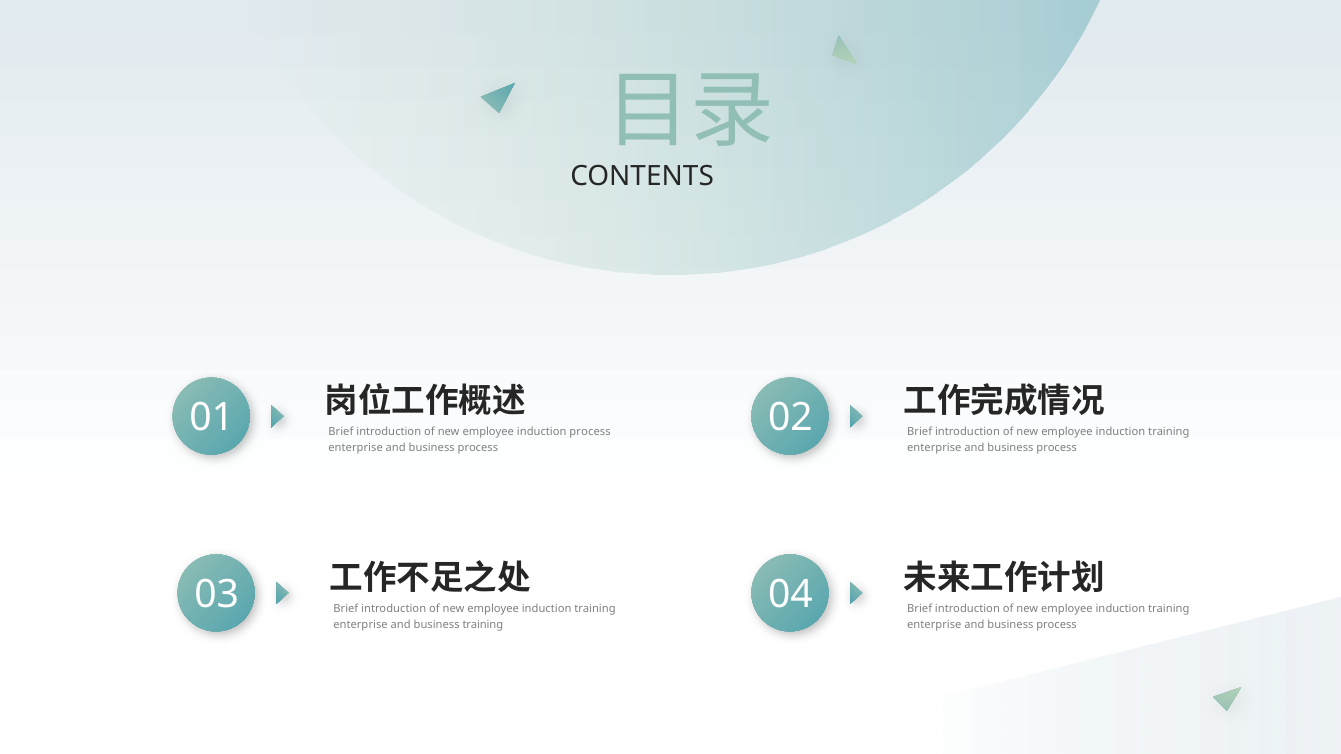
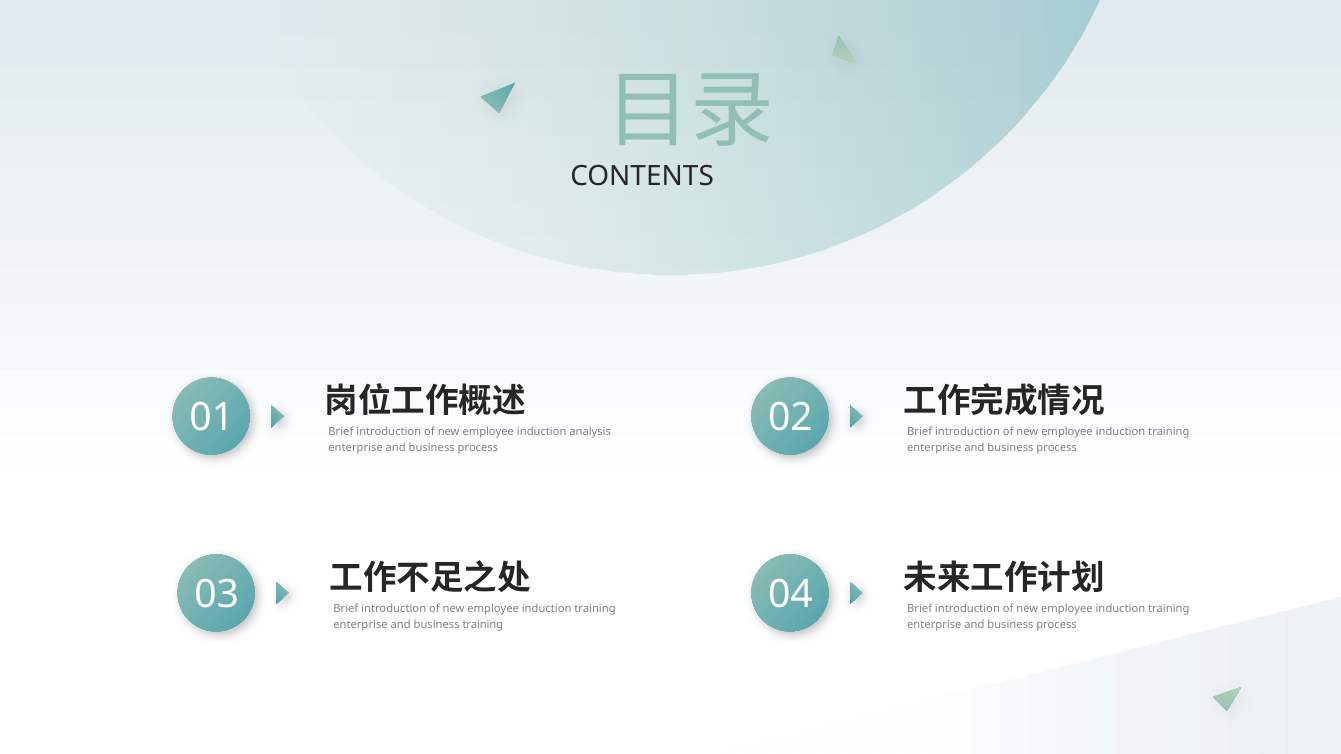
induction process: process -> analysis (590, 432)
